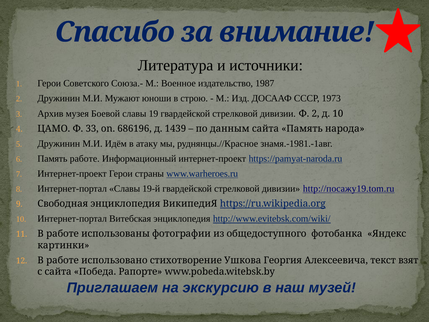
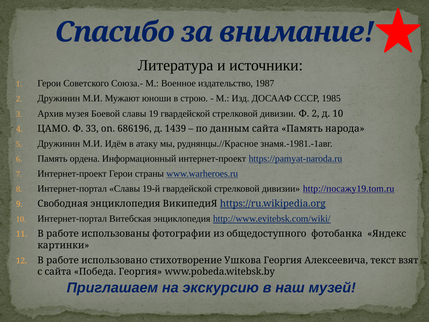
1973: 1973 -> 1985 (331, 98)
Память работе: работе -> ордена (85, 158)
Победа Рапорте: Рапорте -> Георгия (140, 271)
